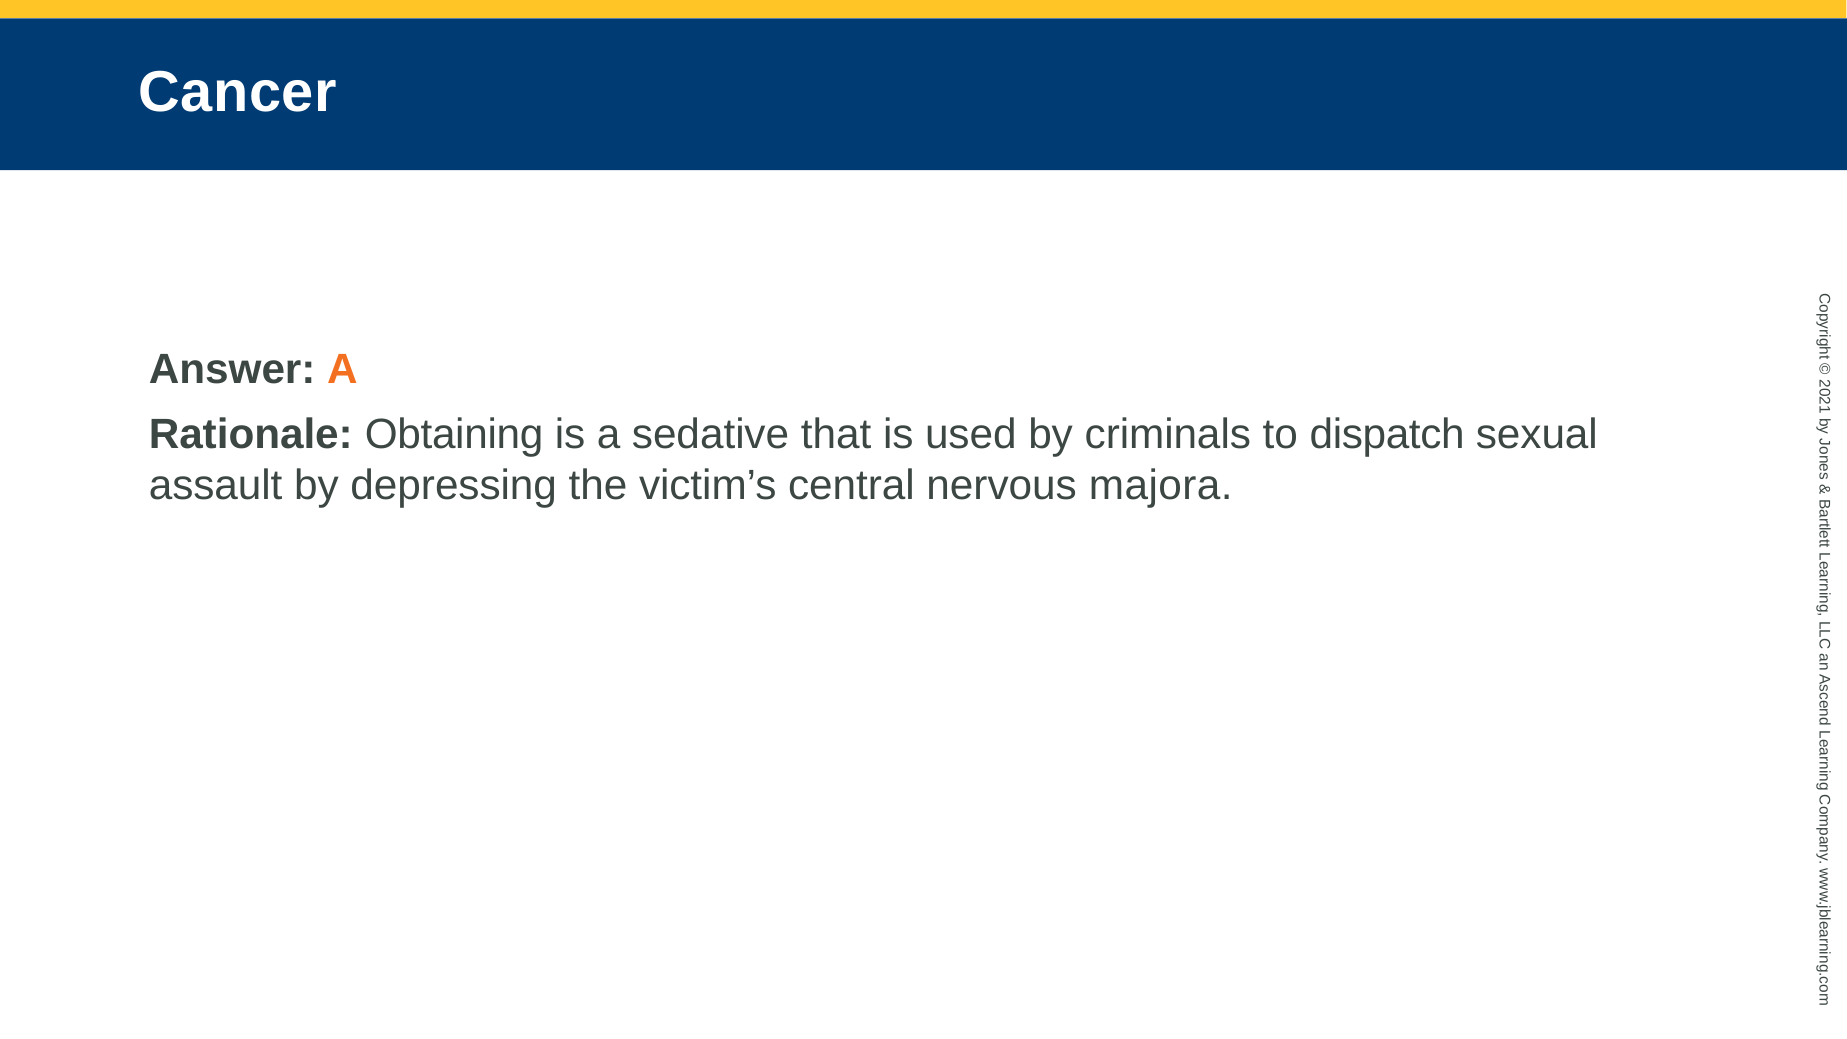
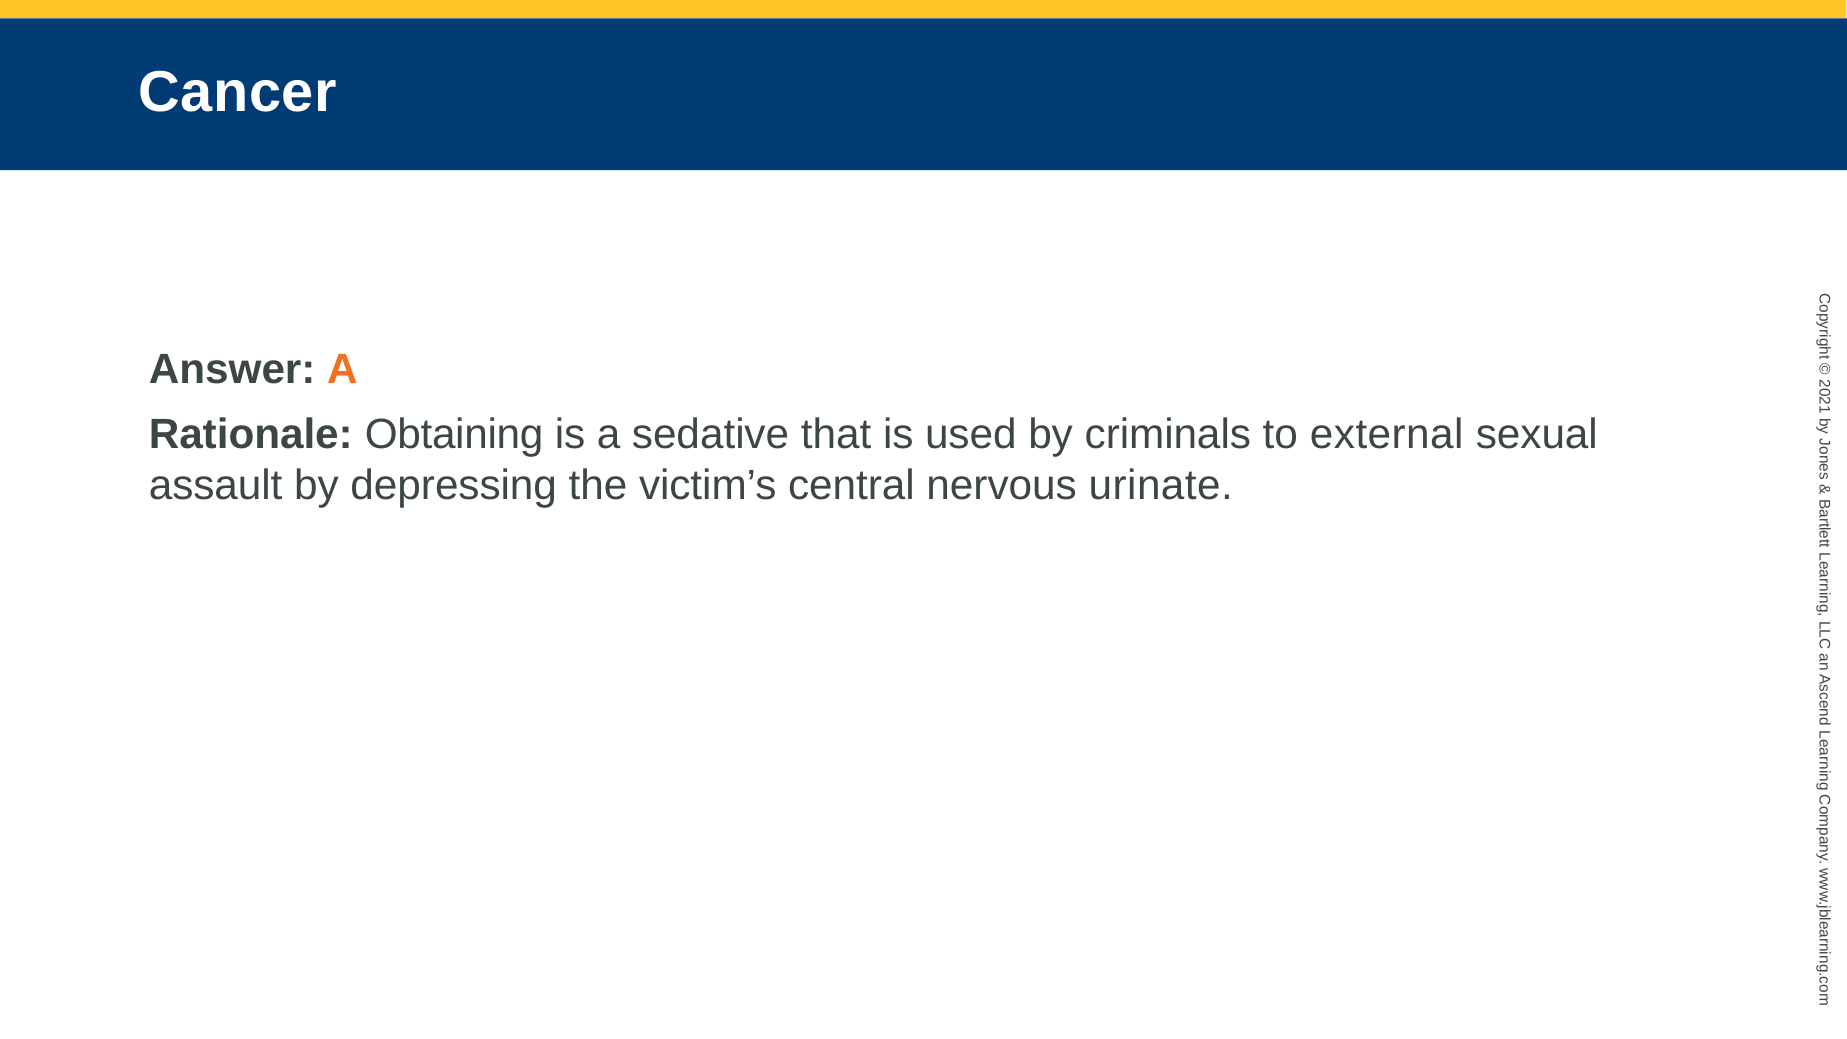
dispatch: dispatch -> external (1387, 435)
majora: majora -> urinate (1161, 485)
